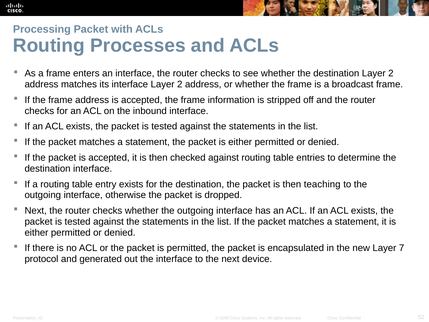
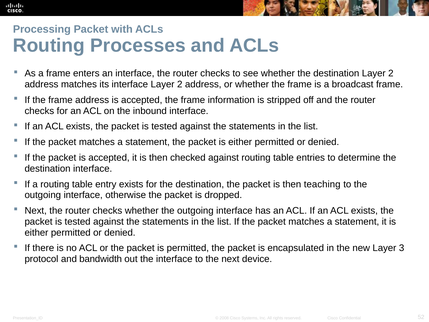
7: 7 -> 3 (402, 248)
generated: generated -> bandwidth (101, 259)
